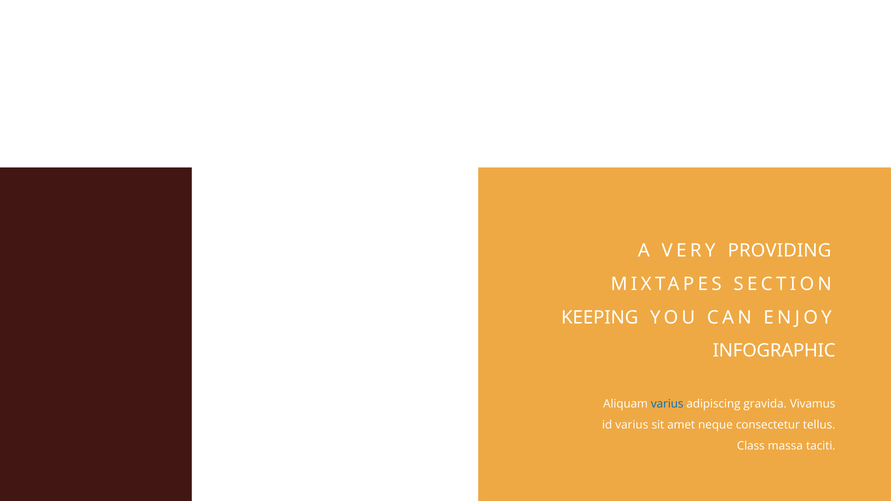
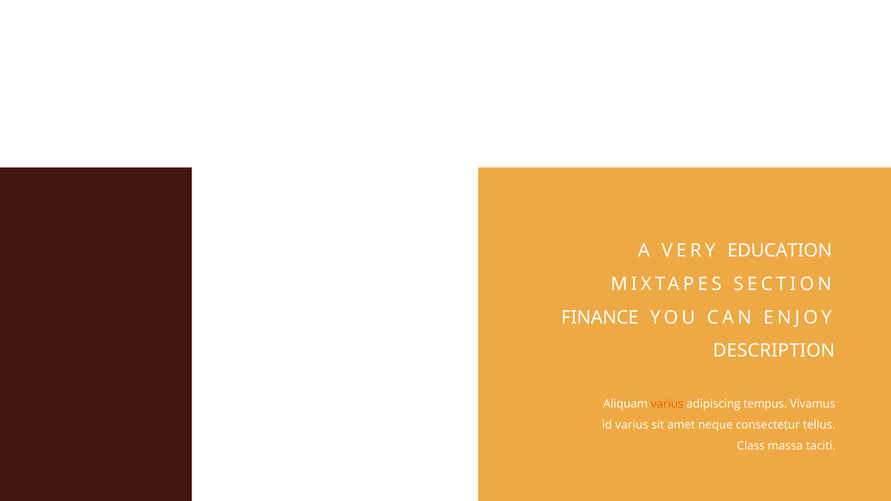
PROVIDING: PROVIDING -> EDUCATION (780, 251)
KEEPING: KEEPING -> FINANCE (600, 318)
INFOGRAPHIC: INFOGRAPHIC -> DESCRIPTION (774, 351)
varius colour: blue -> orange (667, 404)
gravida: gravida -> tempus (765, 404)
